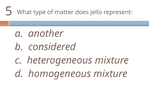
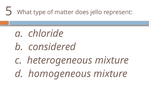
another: another -> chloride (46, 33)
